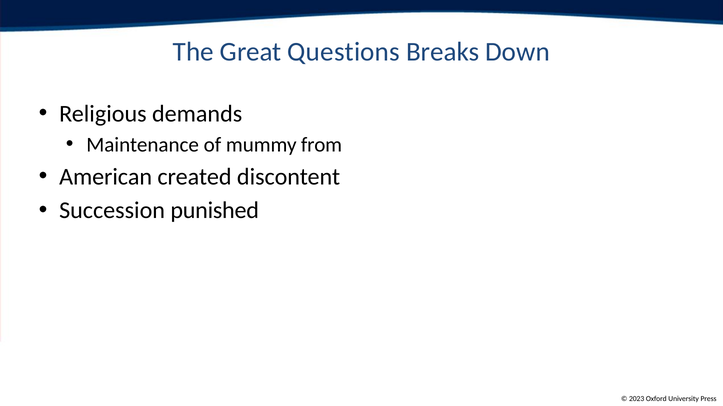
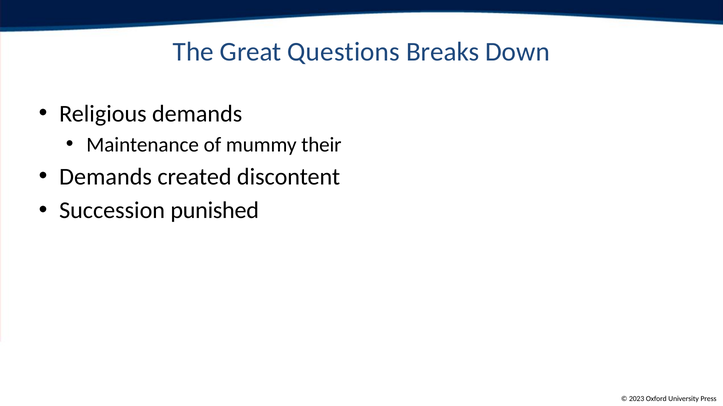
from: from -> their (321, 145)
American: American -> Demands (106, 177)
